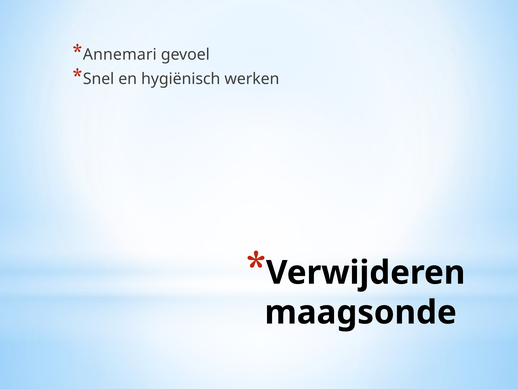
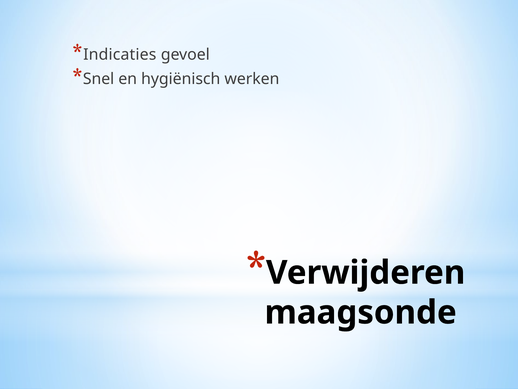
Annemari: Annemari -> Indicaties (120, 55)
